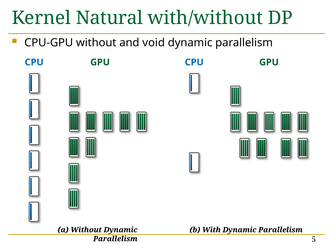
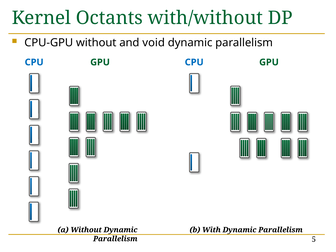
Natural: Natural -> Octants (109, 18)
